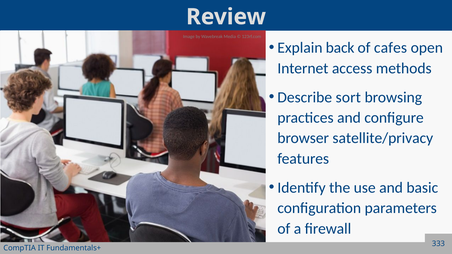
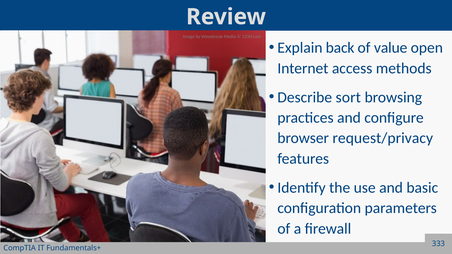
cafes: cafes -> value (391, 48)
satellite/privacy: satellite/privacy -> request/privacy (383, 138)
